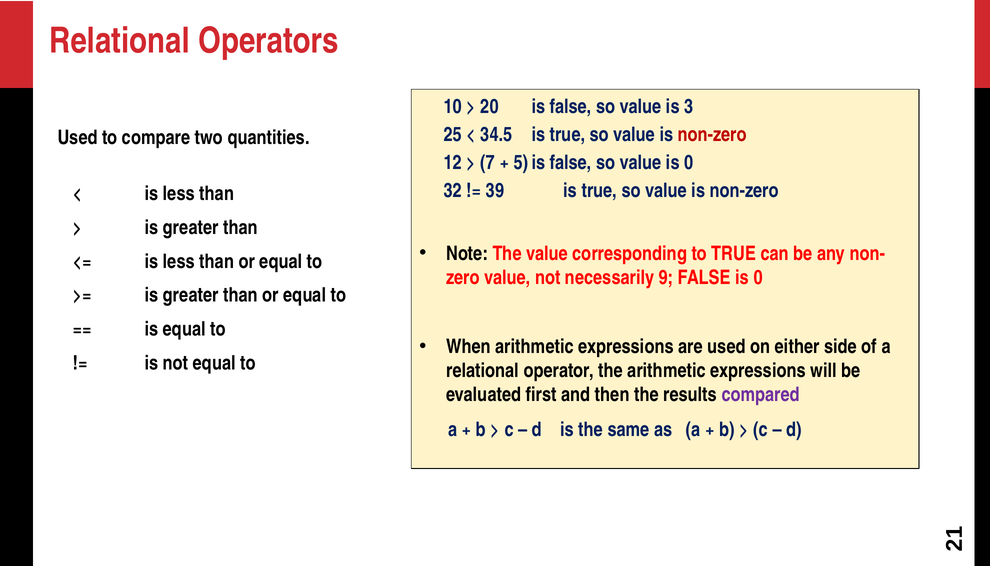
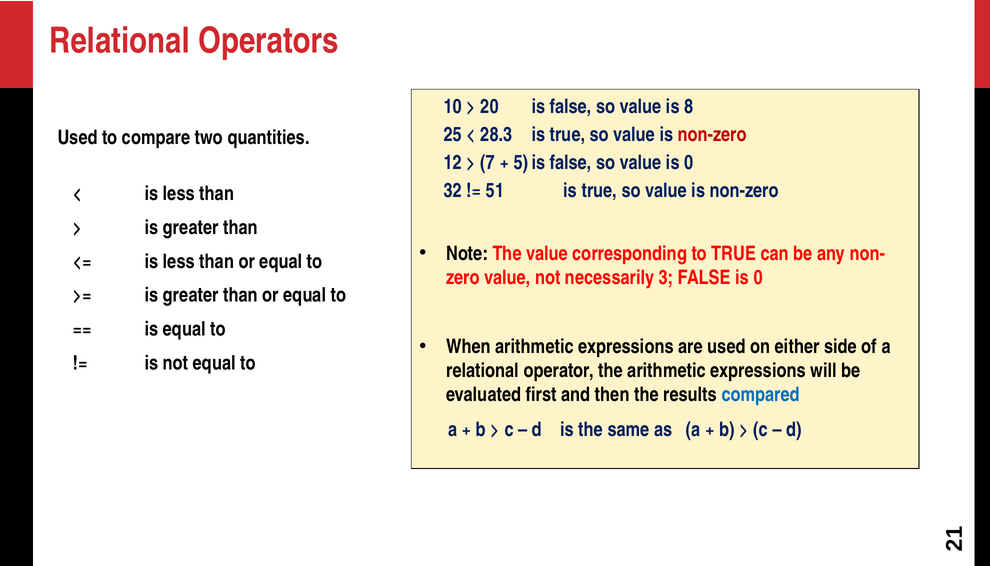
3: 3 -> 8 (689, 107)
34.5: 34.5 -> 28.3 (496, 135)
39: 39 -> 51 (495, 191)
9: 9 -> 3 (666, 277)
compared colour: purple -> blue (761, 395)
